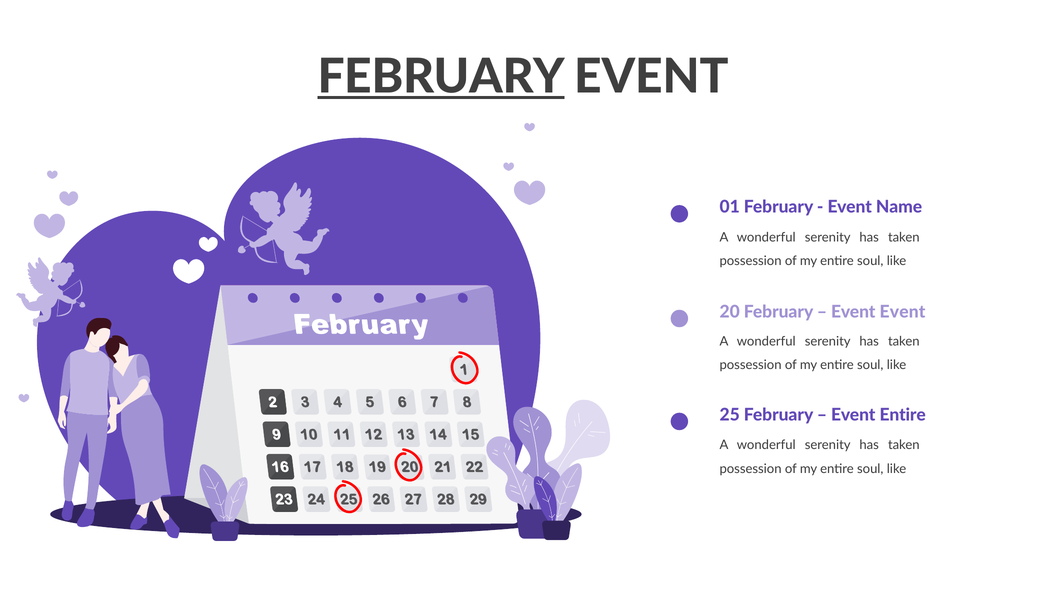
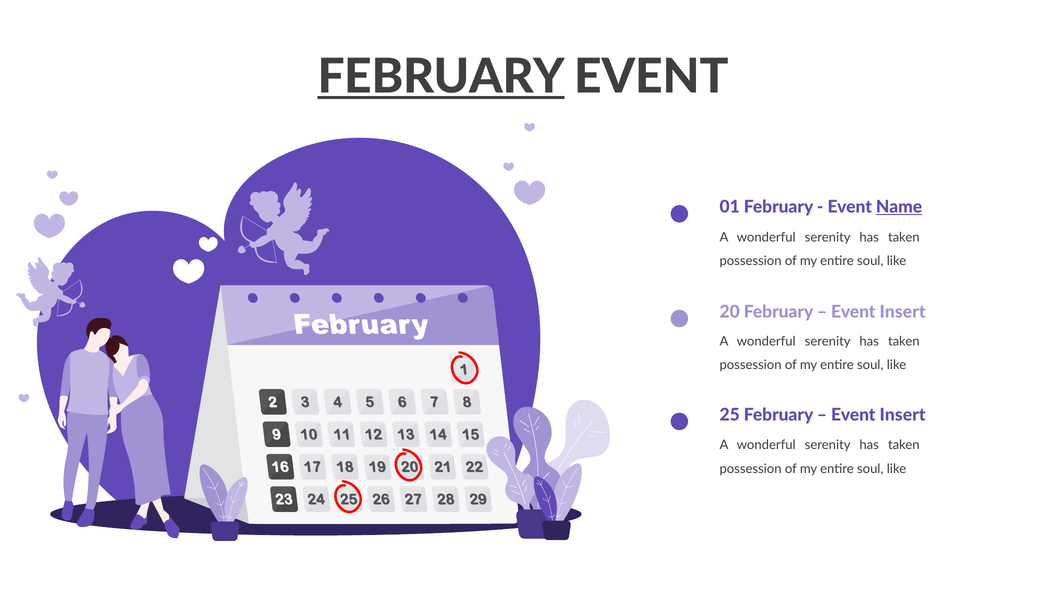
Name underline: none -> present (899, 207)
Event: Event -> Insert (903, 312)
Entire: Entire -> Insert (903, 415)
